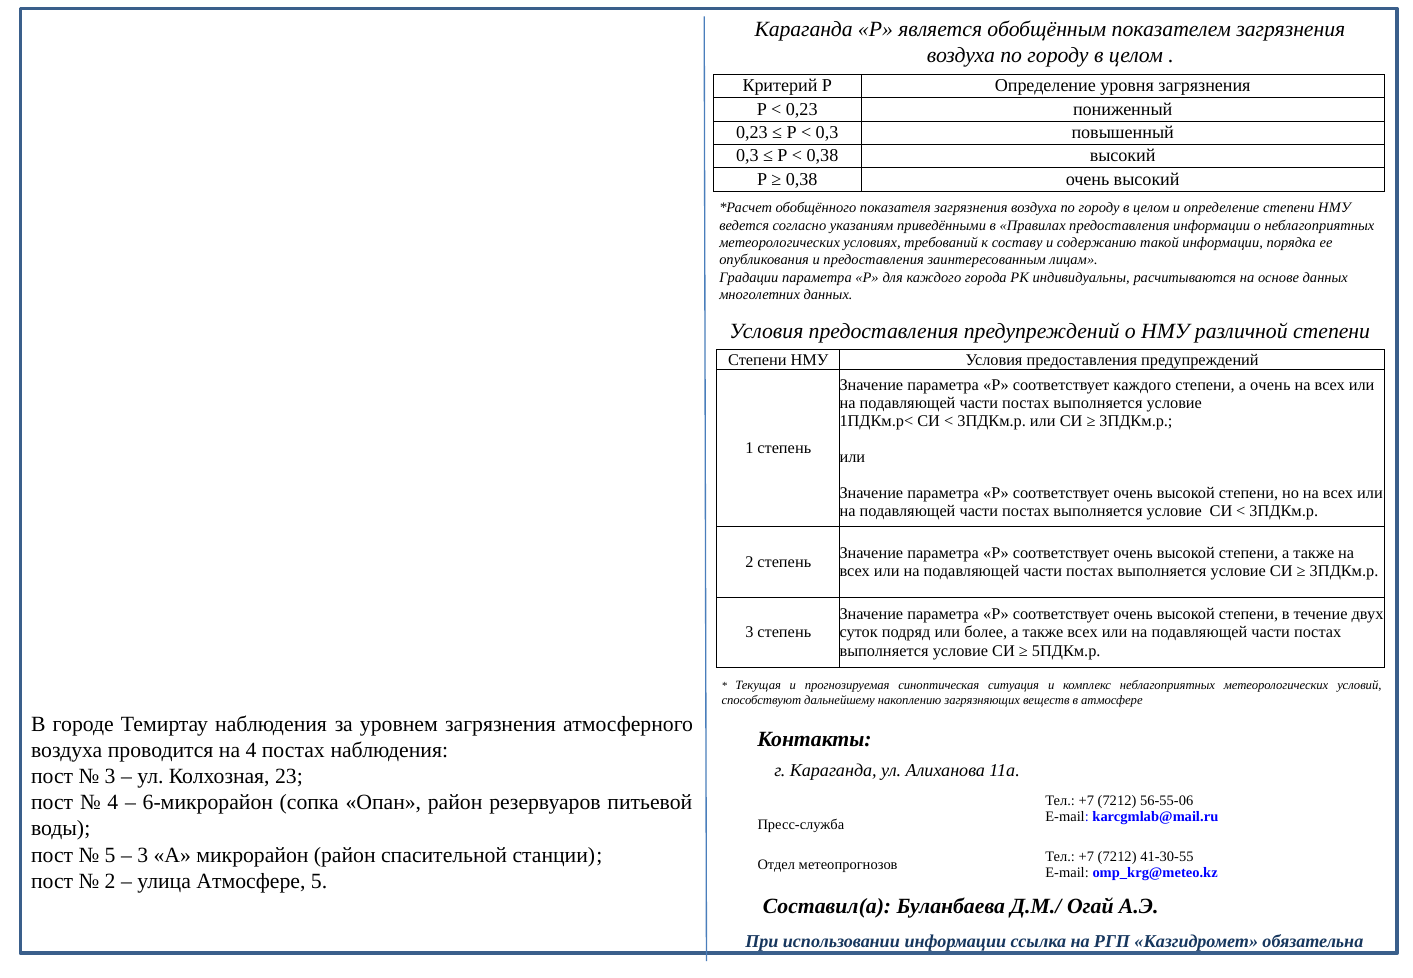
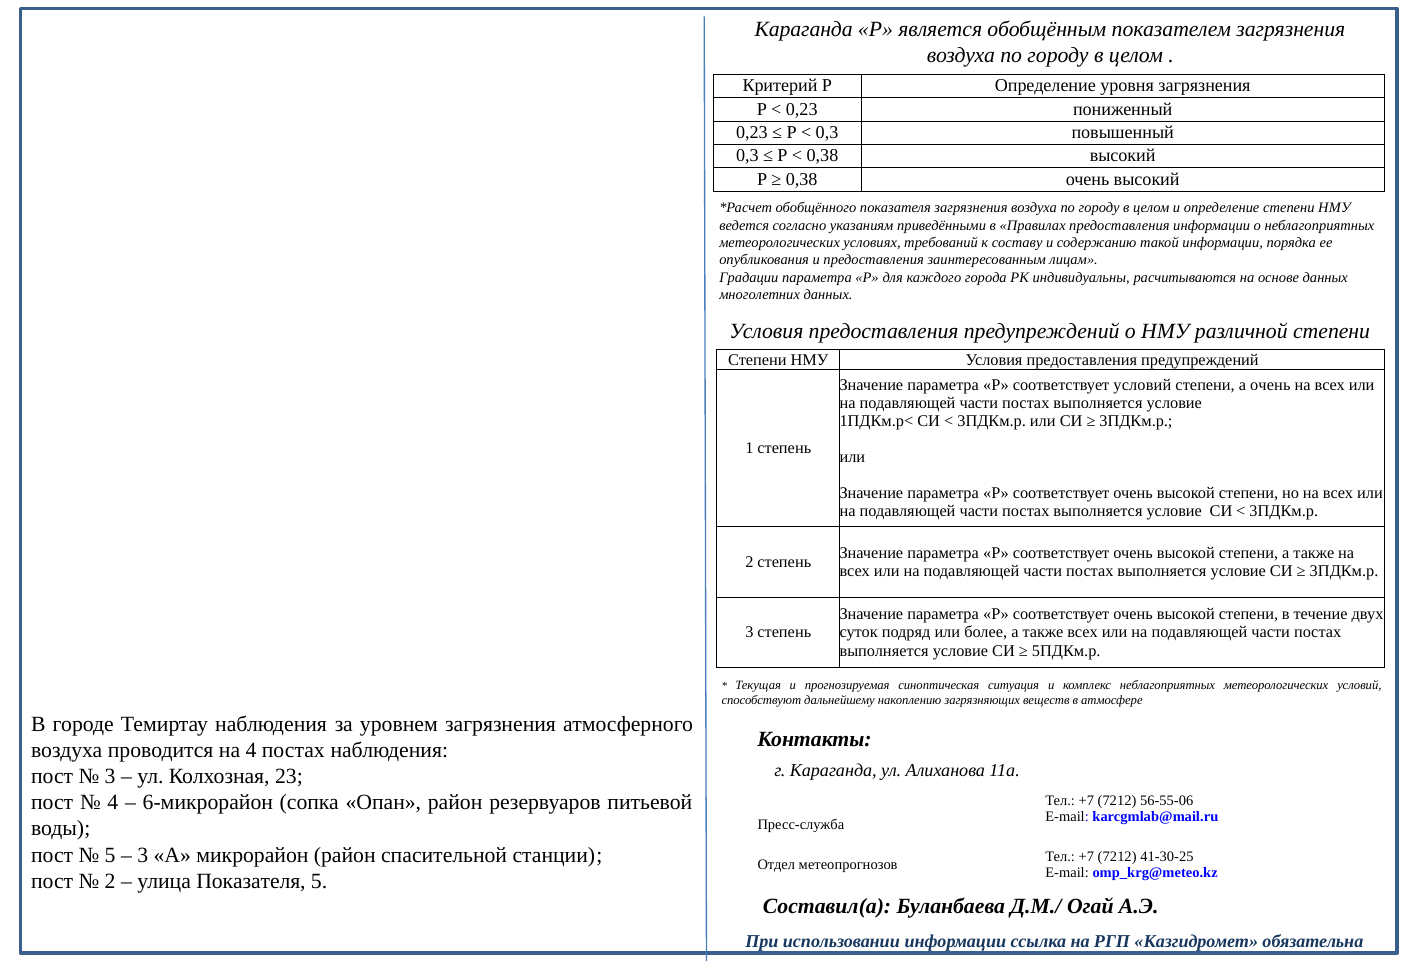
соответствует каждого: каждого -> условий (1142, 385)
41-30-55: 41-30-55 -> 41-30-25 (1167, 857)
улица Атмосфере: Атмосфере -> Показателя (251, 881)
